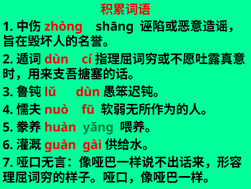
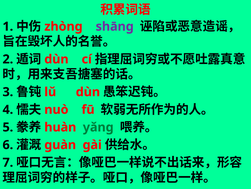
shāng colour: black -> purple (115, 26)
